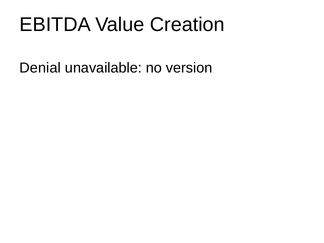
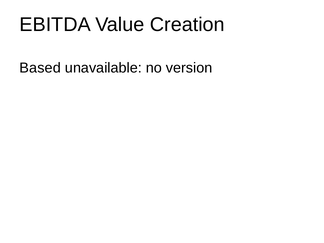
Denial: Denial -> Based (40, 68)
